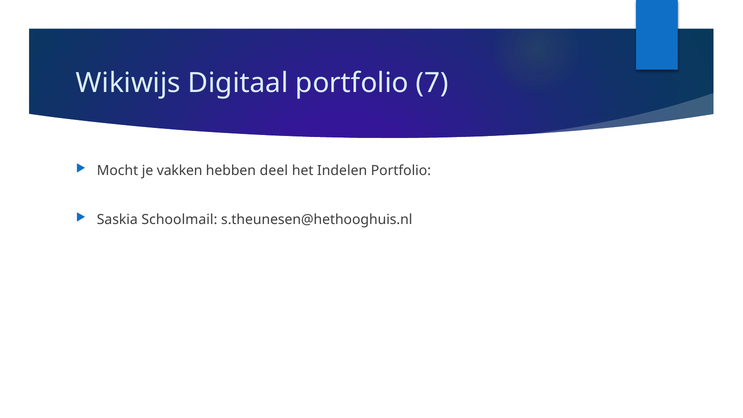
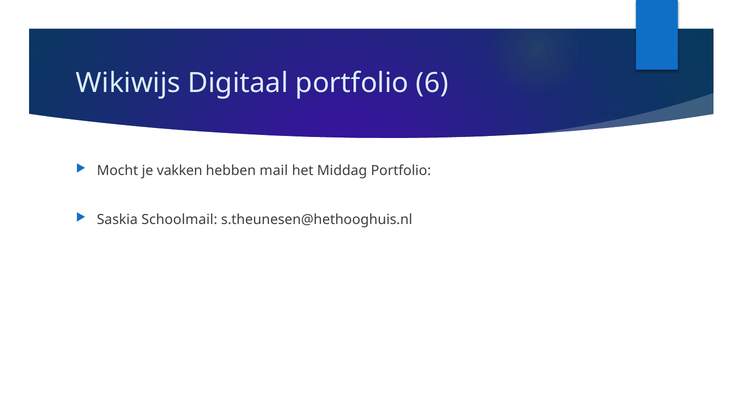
7: 7 -> 6 (432, 83)
deel: deel -> mail (274, 171)
Indelen: Indelen -> Middag (342, 171)
